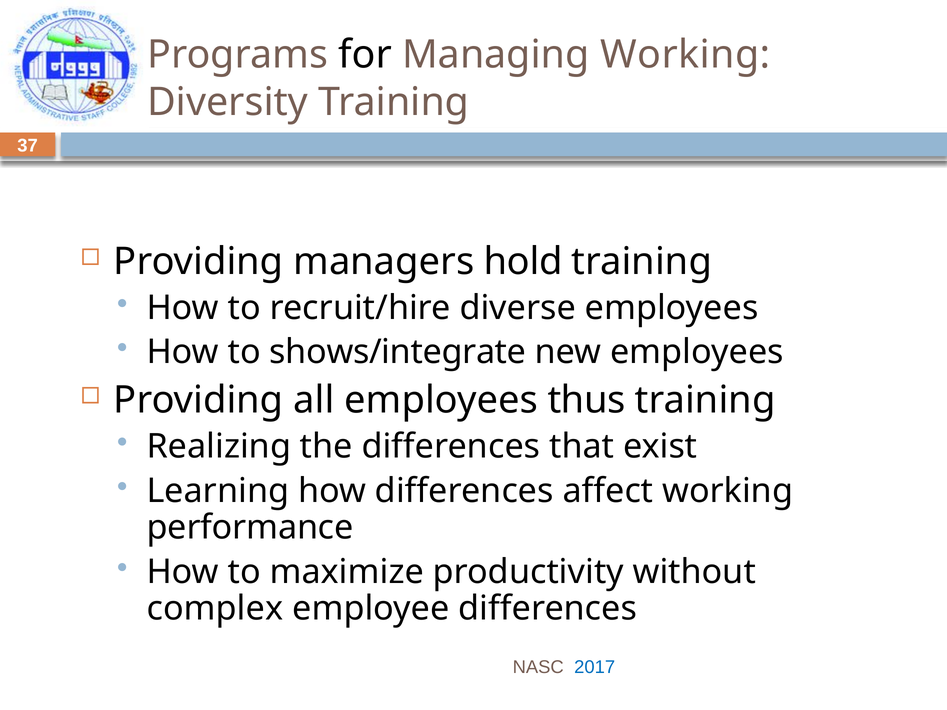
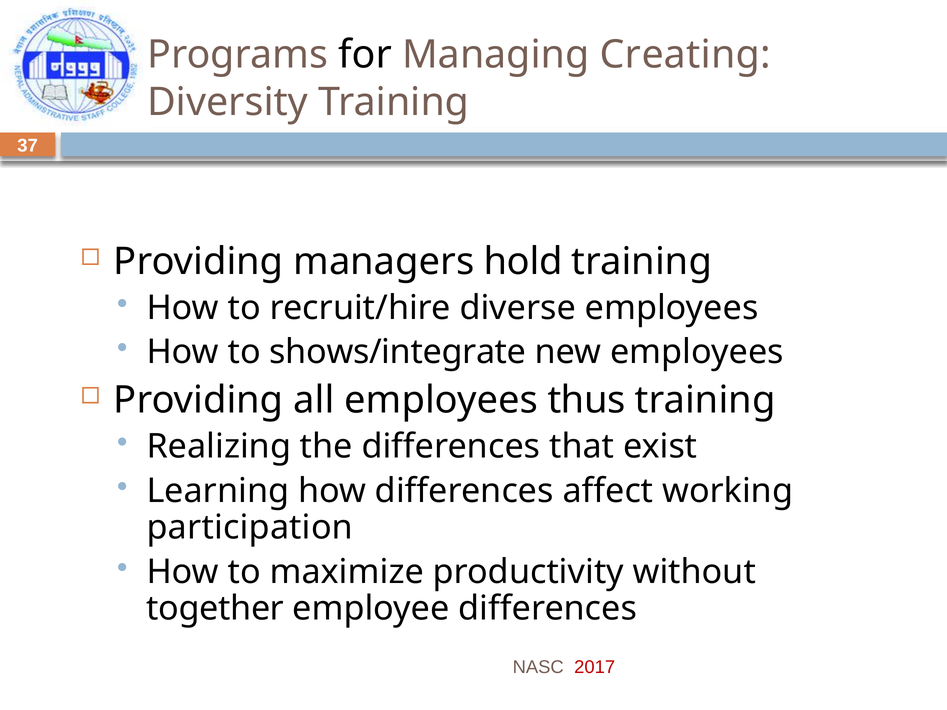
Managing Working: Working -> Creating (685, 55)
performance: performance -> participation (250, 528)
complex: complex -> together (215, 609)
2017 colour: blue -> red (595, 667)
